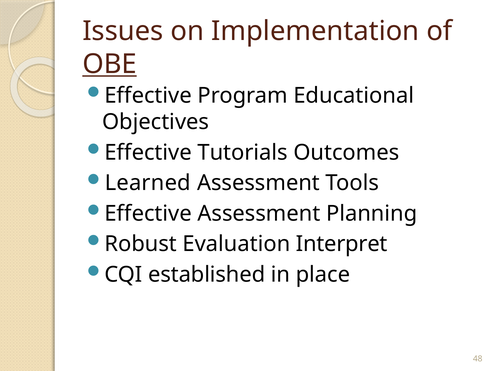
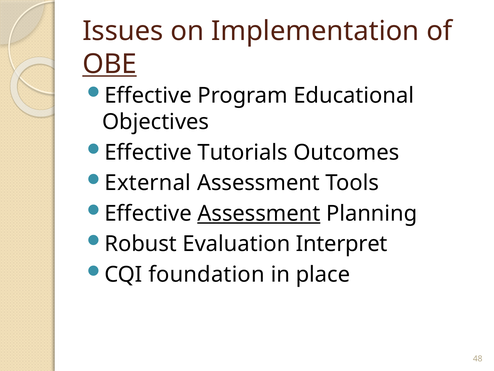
Learned: Learned -> External (148, 183)
Assessment underline: none -> present (259, 213)
established: established -> foundation (207, 274)
